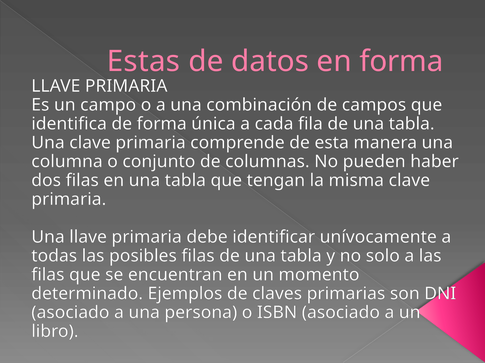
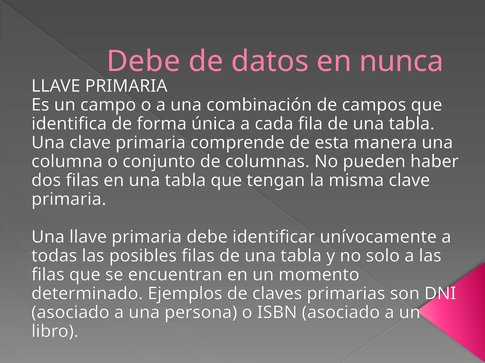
Estas: Estas -> Debe (143, 61)
en forma: forma -> nunca (402, 61)
